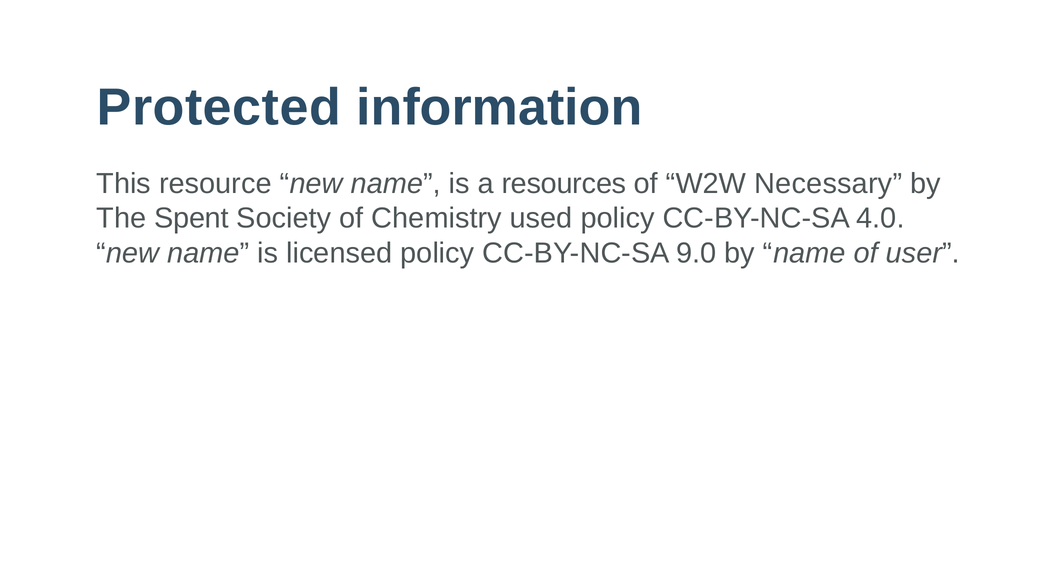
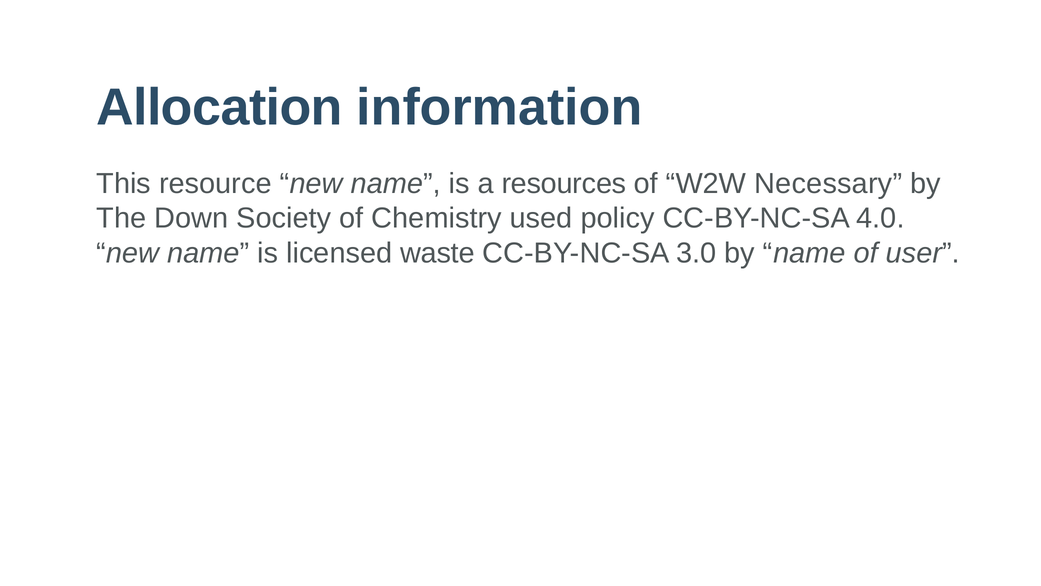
Protected: Protected -> Allocation (219, 107)
Spent: Spent -> Down (191, 218)
licensed policy: policy -> waste (438, 253)
9.0: 9.0 -> 3.0 (696, 253)
